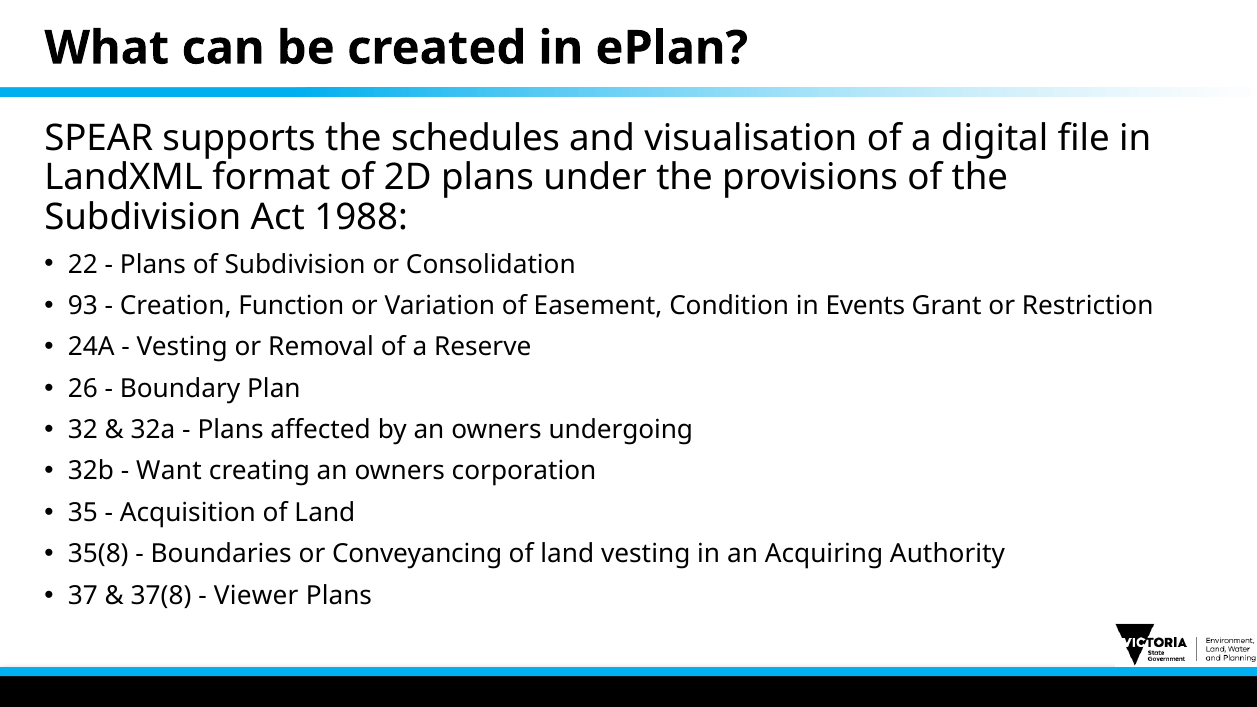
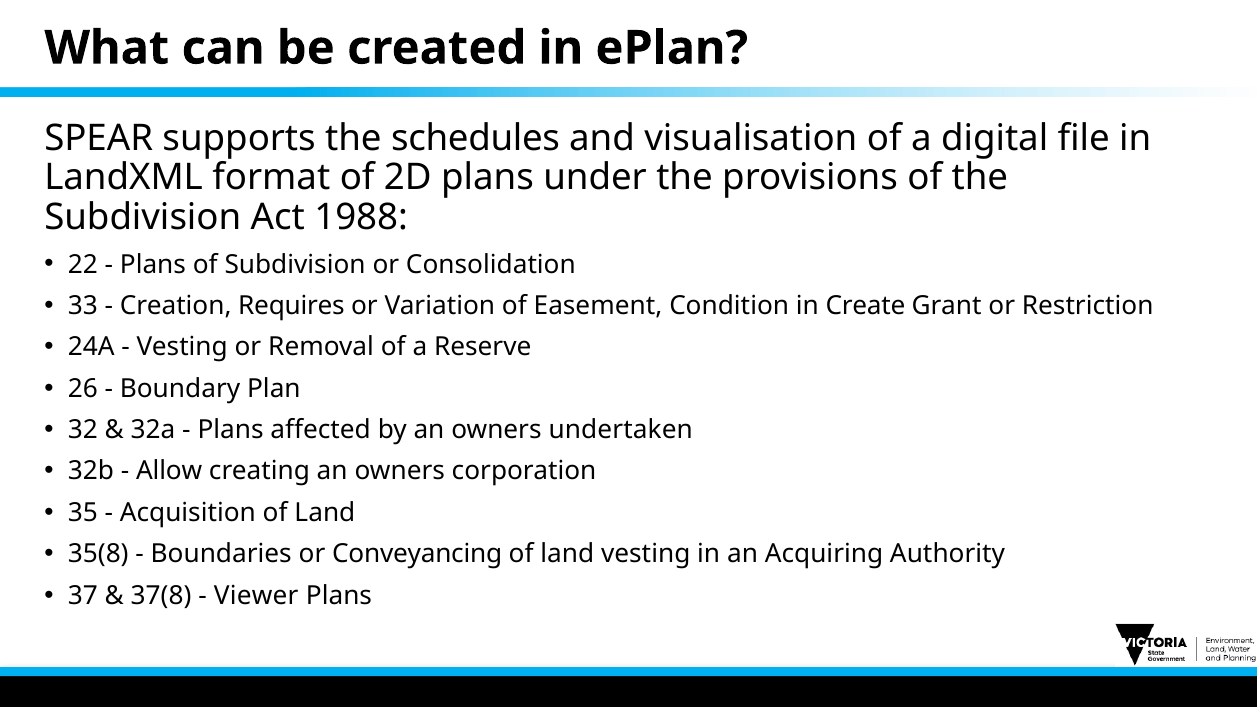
93: 93 -> 33 (83, 306)
Function: Function -> Requires (291, 306)
Events: Events -> Create (865, 306)
undergoing: undergoing -> undertaken (621, 430)
Want: Want -> Allow (169, 471)
